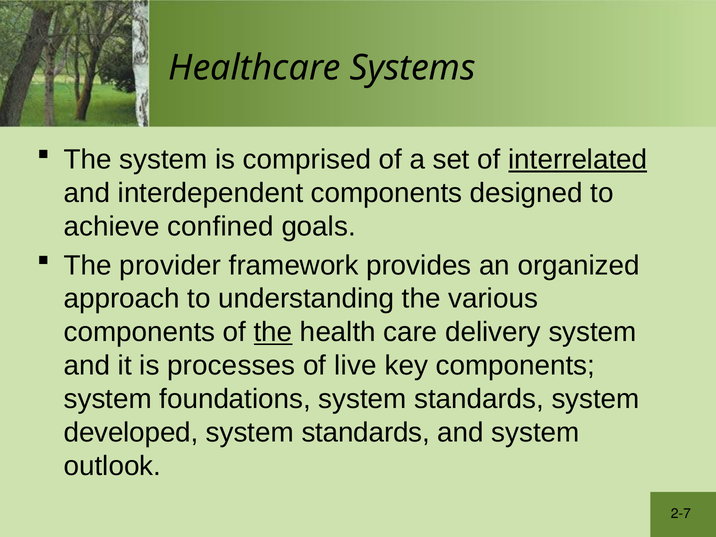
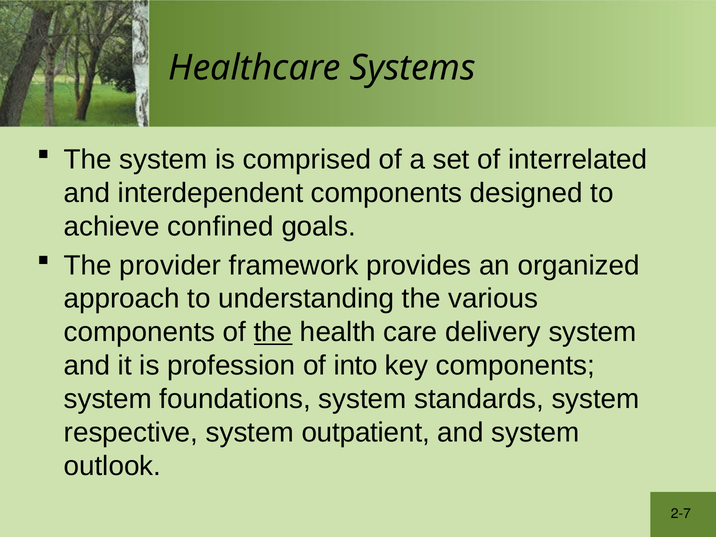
interrelated underline: present -> none (578, 159)
processes: processes -> profession (231, 366)
live: live -> into (356, 366)
developed: developed -> respective (131, 433)
standards: standards -> outpatient (366, 433)
